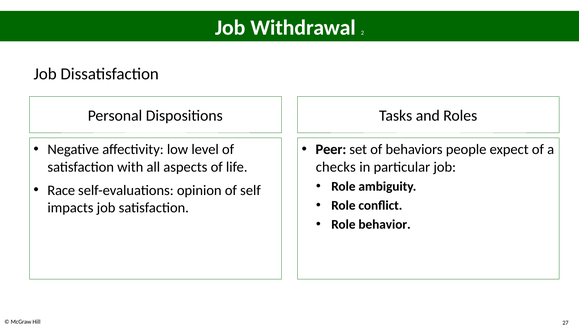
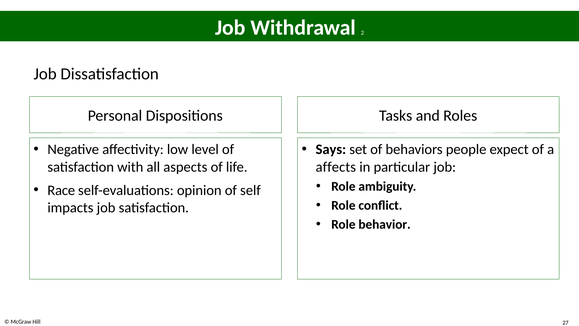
Peer: Peer -> Says (331, 149)
checks: checks -> affects (336, 167)
